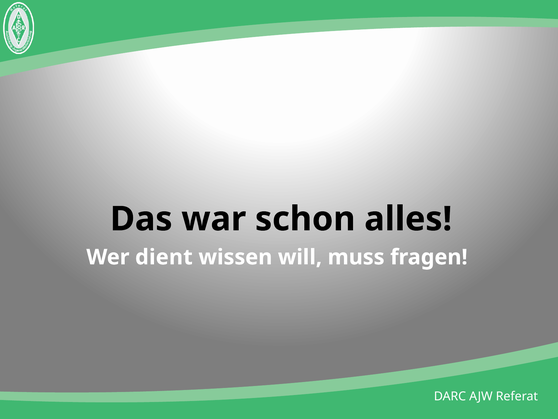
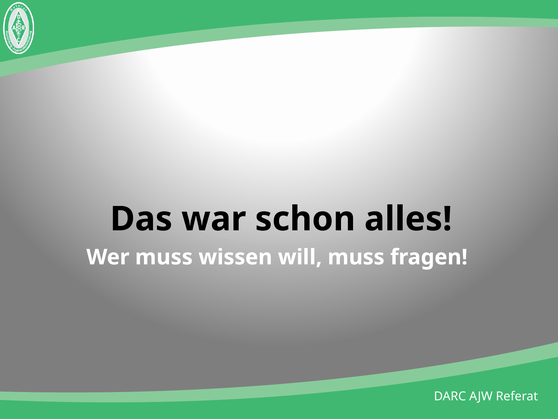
Wer dient: dient -> muss (164, 257)
